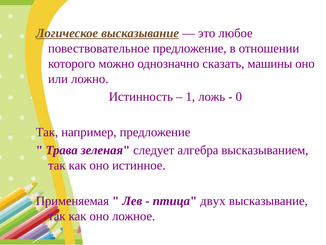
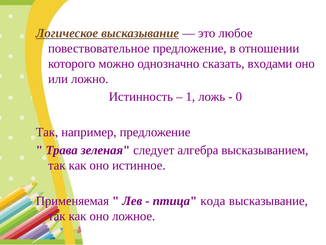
машины: машины -> входами (270, 63)
двух: двух -> кода (213, 201)
